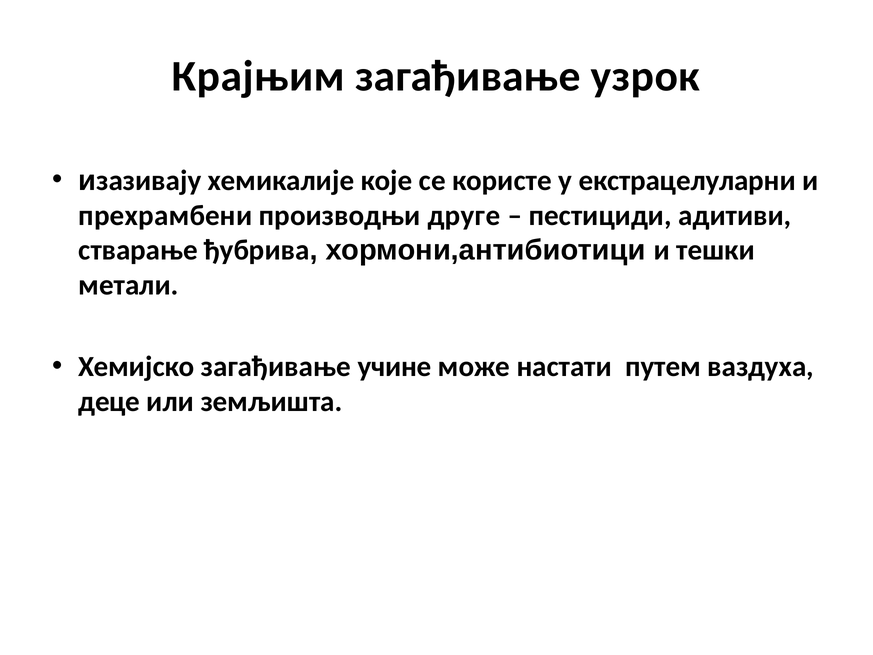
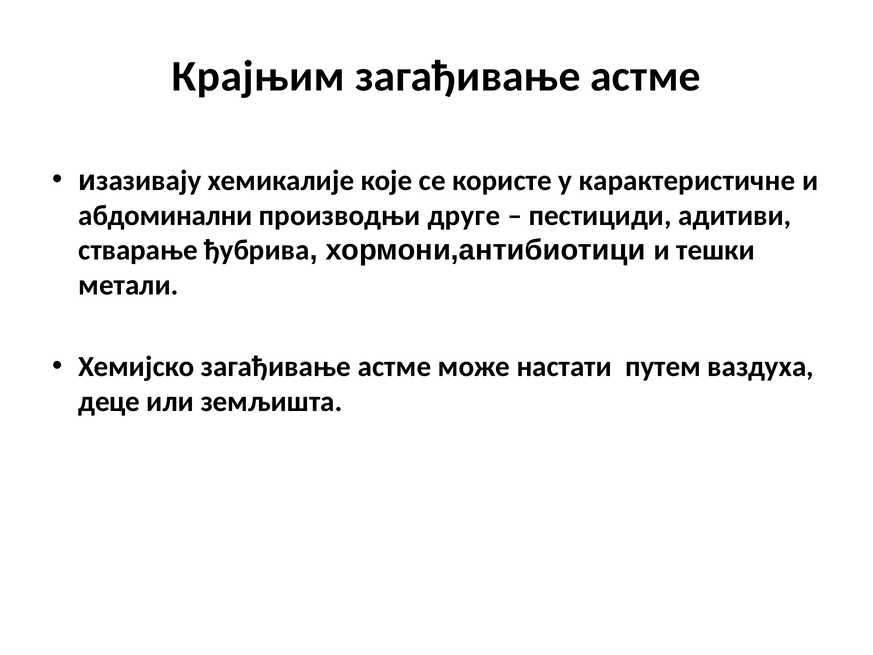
узрок: узрок -> астме (645, 76)
екстрацелуларни: екстрацелуларни -> карактеристичне (687, 180)
прехрамбени: прехрамбени -> абдоминални (166, 215)
Хемијско загађивање учине: учине -> астме (394, 367)
